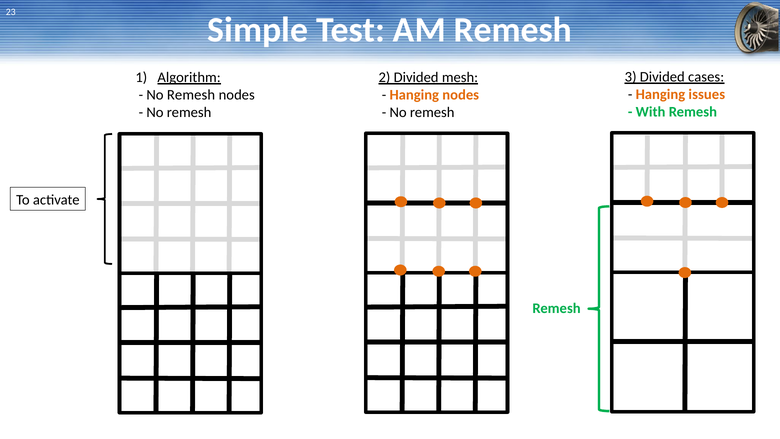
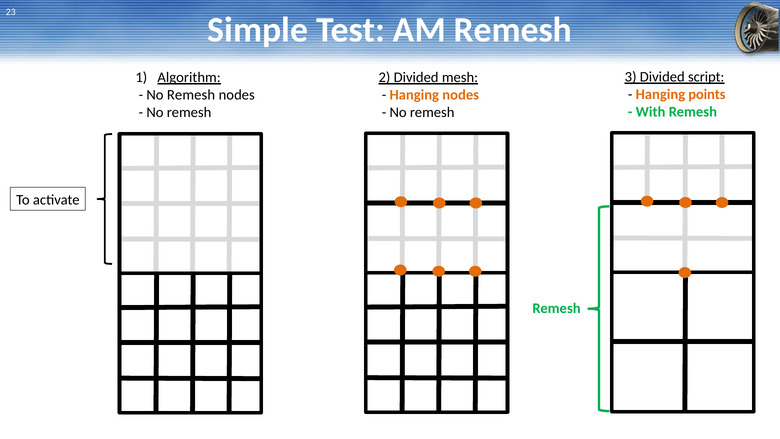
cases: cases -> script (706, 77)
issues: issues -> points (707, 94)
